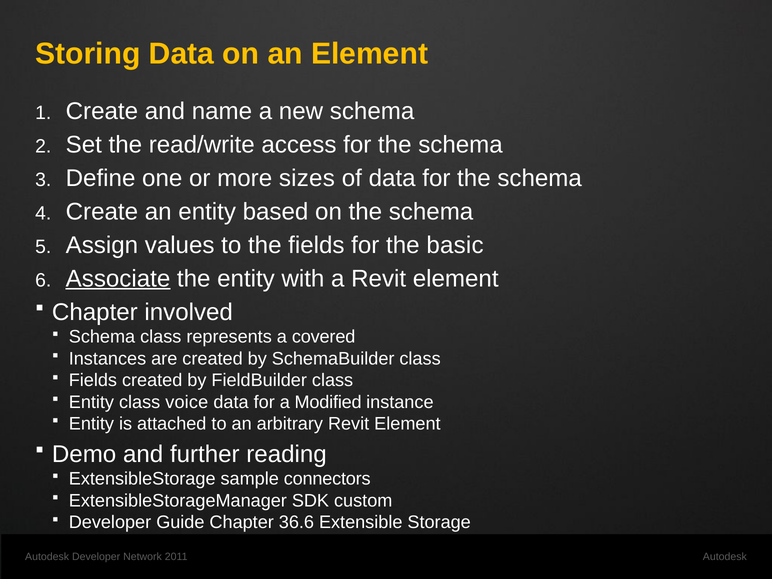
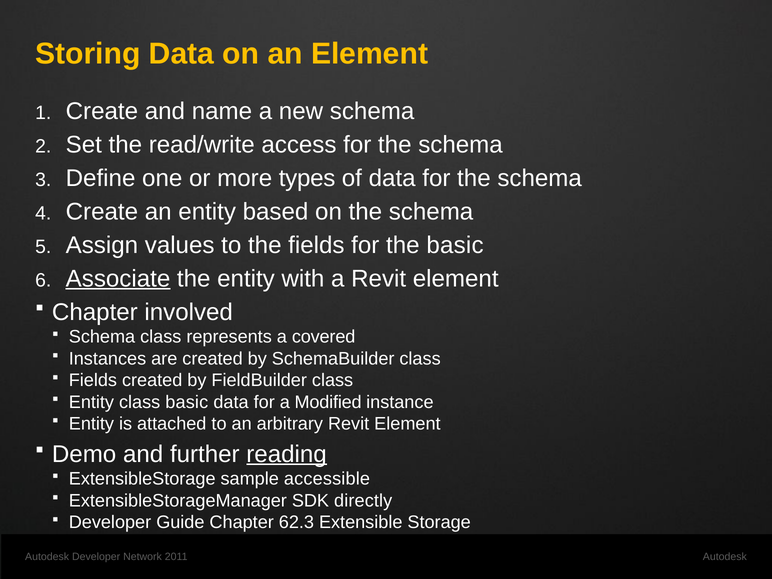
sizes: sizes -> types (307, 178)
class voice: voice -> basic (187, 402)
reading underline: none -> present (287, 454)
connectors: connectors -> accessible (327, 479)
custom: custom -> directly (363, 501)
36.6: 36.6 -> 62.3 (296, 522)
